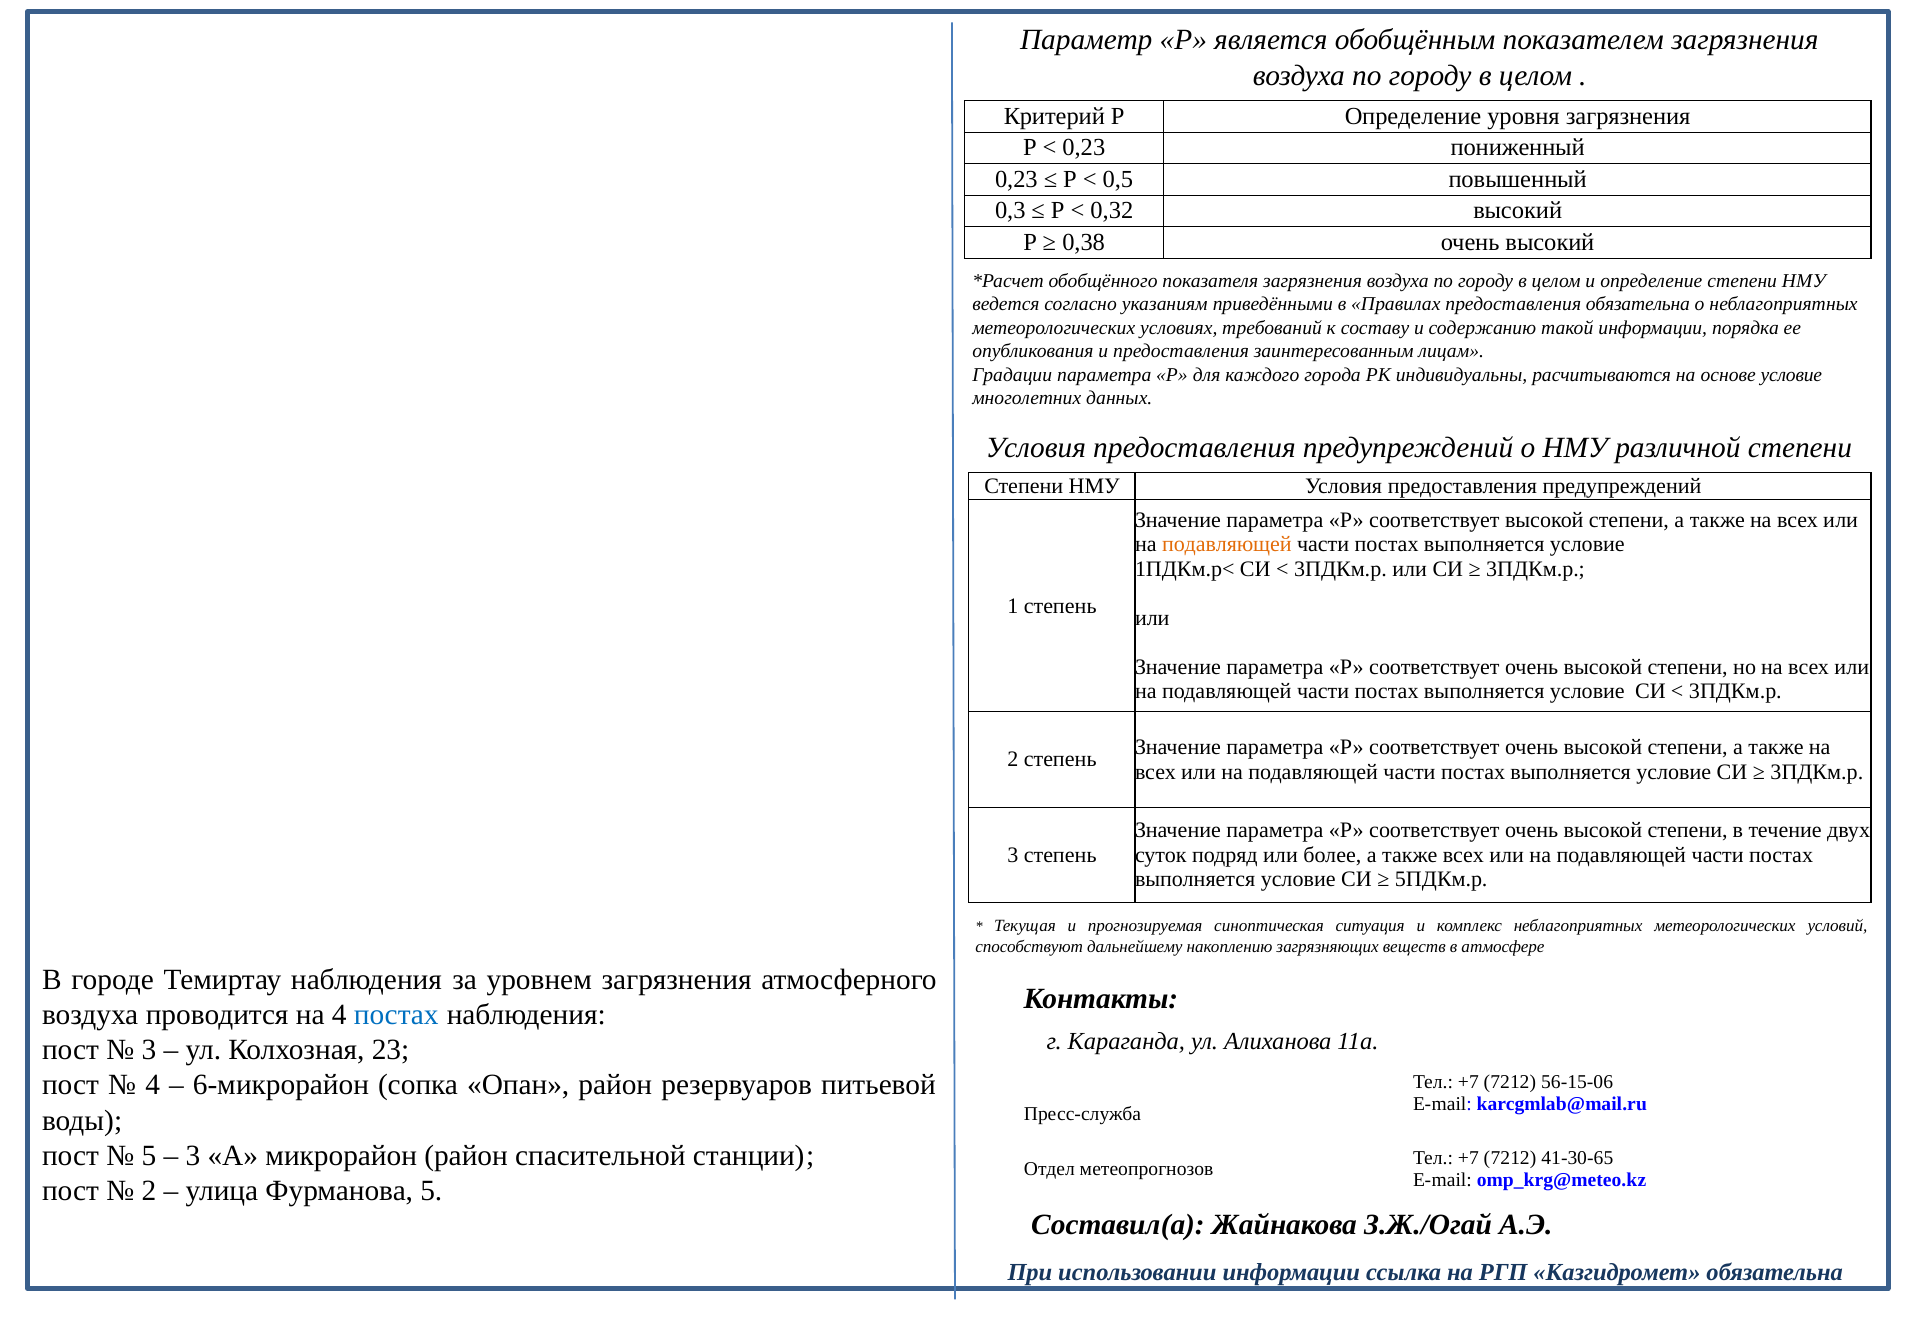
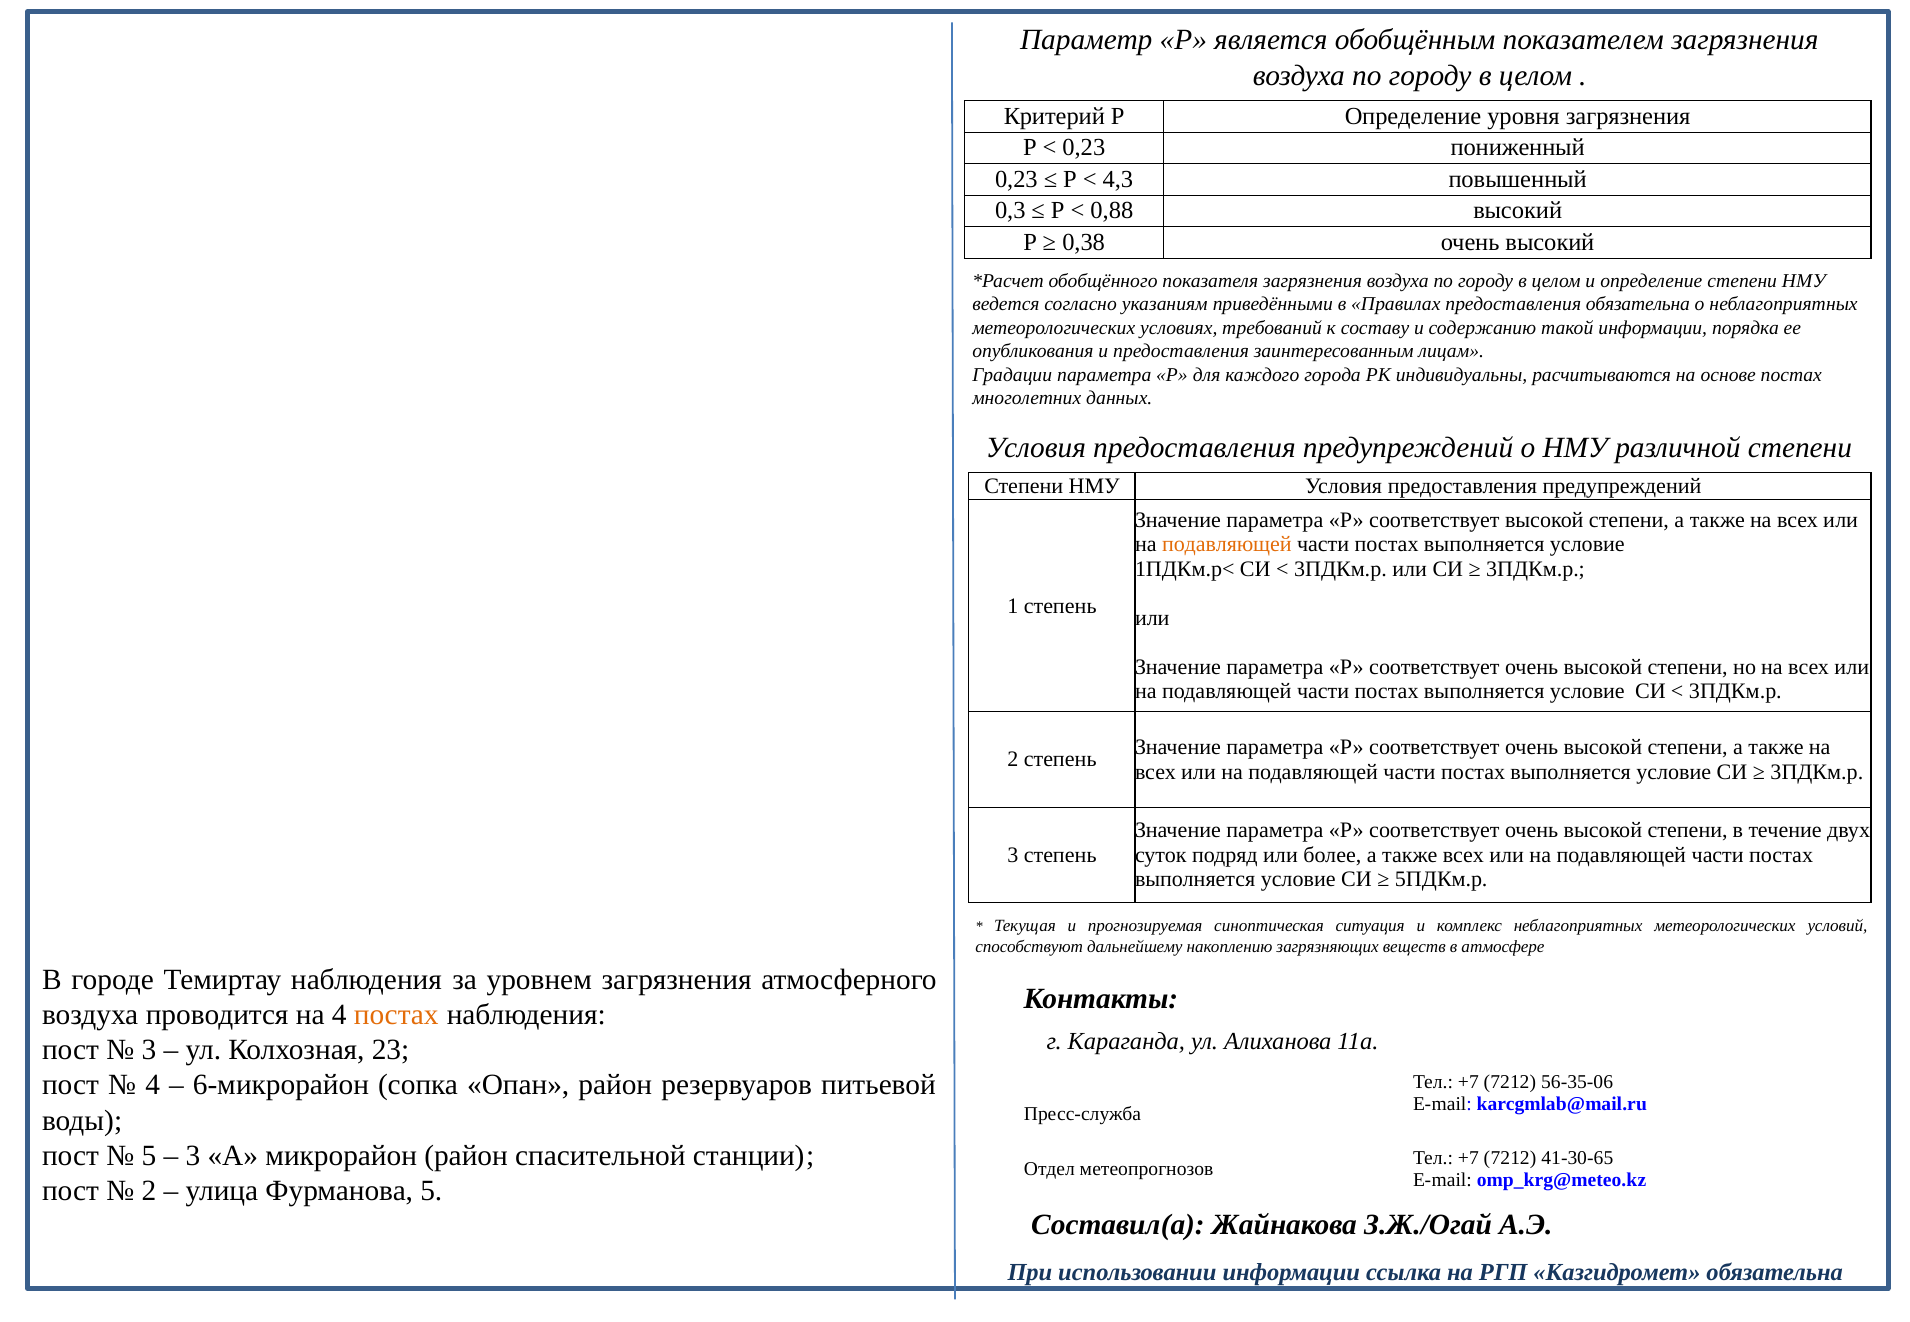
0,5: 0,5 -> 4,3 (1118, 179)
0,32: 0,32 -> 0,88 (1112, 211)
основе условие: условие -> постах (1791, 375)
постах colour: blue -> orange (396, 1015)
56-15-06: 56-15-06 -> 56-35-06 (1577, 1082)
